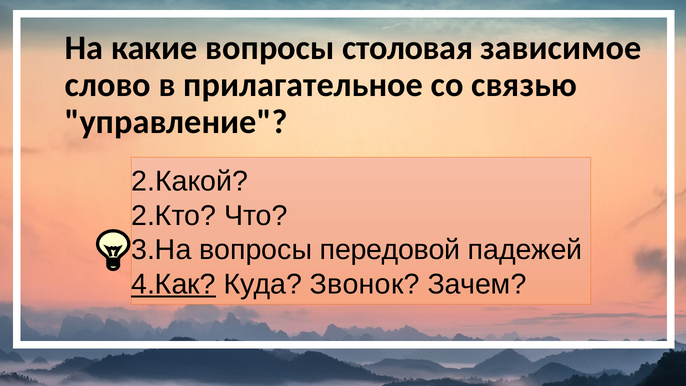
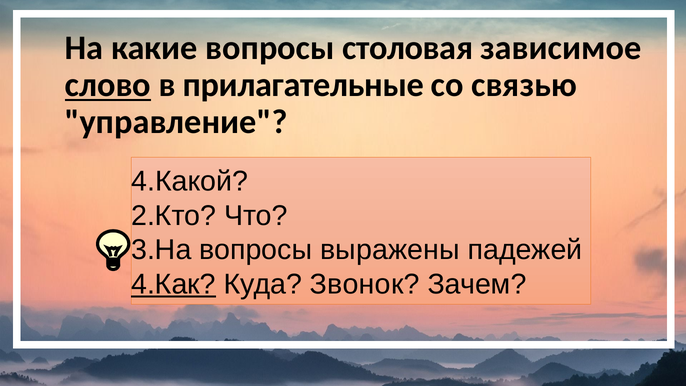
слово underline: none -> present (108, 85)
прилагательное: прилагательное -> прилагательные (303, 85)
2.Какой: 2.Какой -> 4.Какой (190, 181)
передовой: передовой -> выражены (390, 250)
